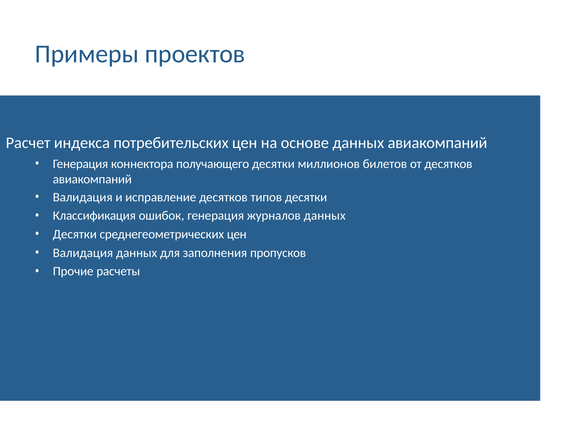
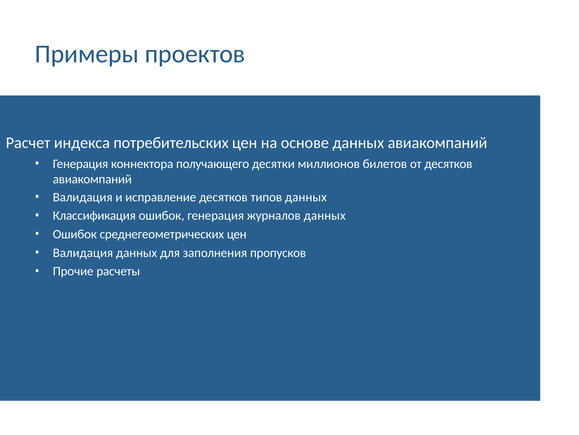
типов десятки: десятки -> данных (306, 197)
Десятки: Десятки -> Ошибок (75, 234)
